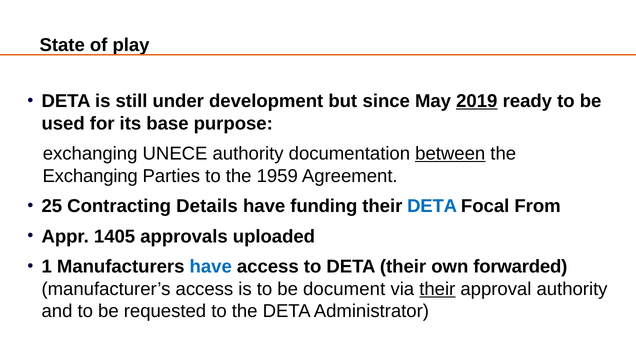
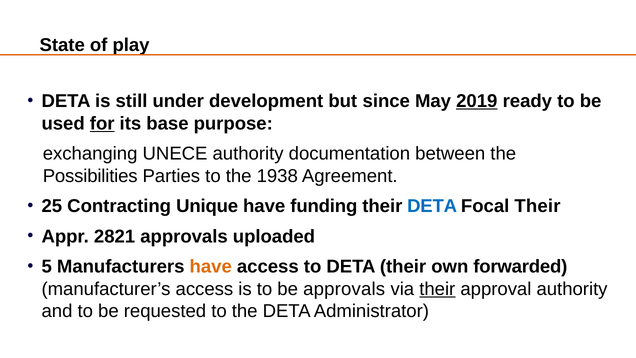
for underline: none -> present (102, 123)
between underline: present -> none (450, 154)
Exchanging: Exchanging -> Possibilities (90, 176)
1959: 1959 -> 1938 (277, 176)
Details: Details -> Unique (207, 206)
Focal From: From -> Their (537, 206)
1405: 1405 -> 2821 (115, 236)
1: 1 -> 5 (47, 267)
have colour: blue -> orange (211, 267)
be document: document -> approvals (344, 289)
